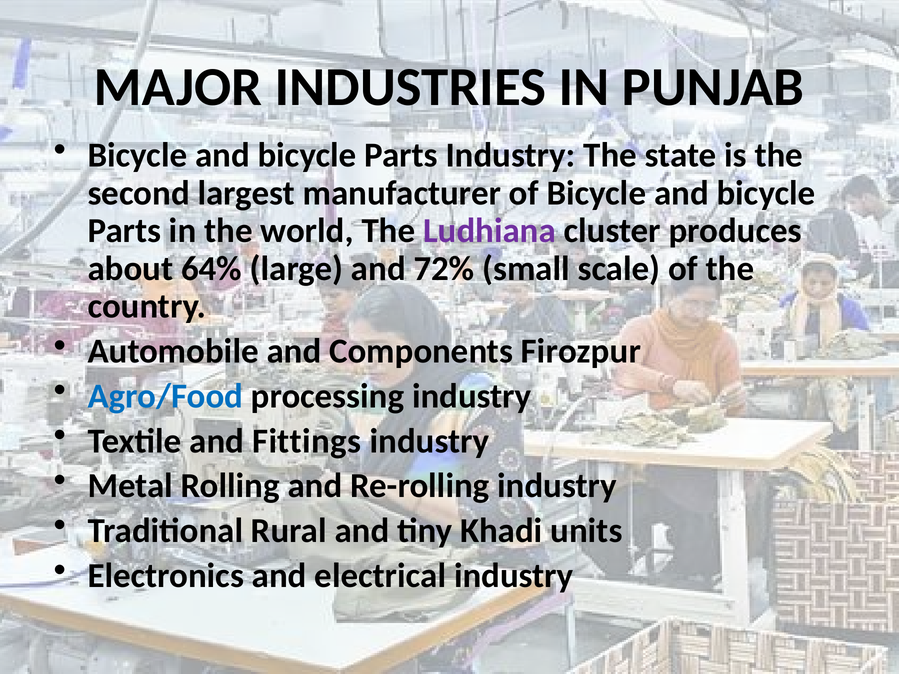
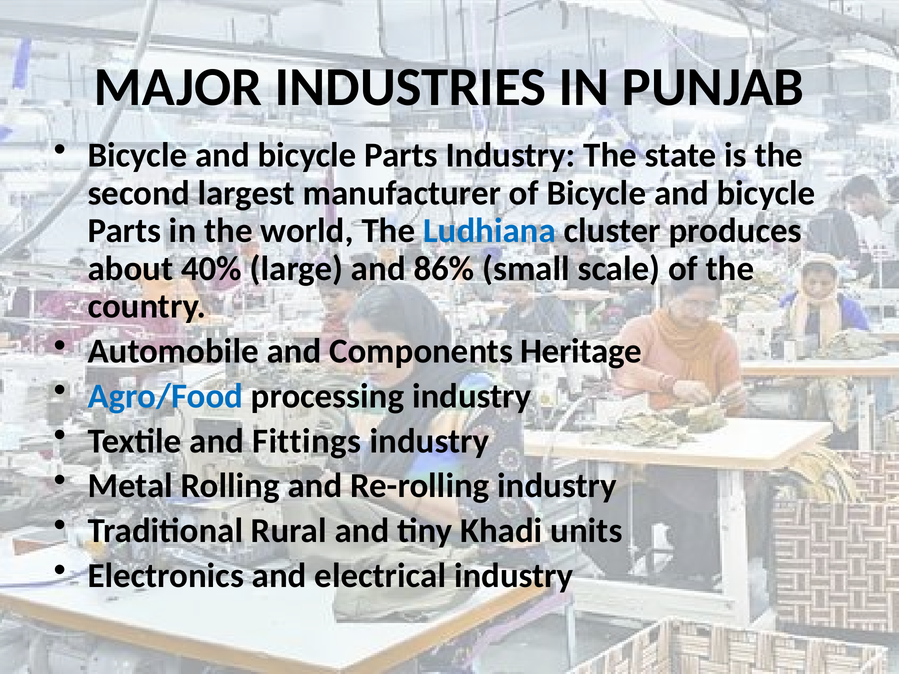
Ludhiana colour: purple -> blue (489, 231)
64%: 64% -> 40% (211, 269)
72%: 72% -> 86% (444, 269)
Firozpur: Firozpur -> Heritage (581, 351)
